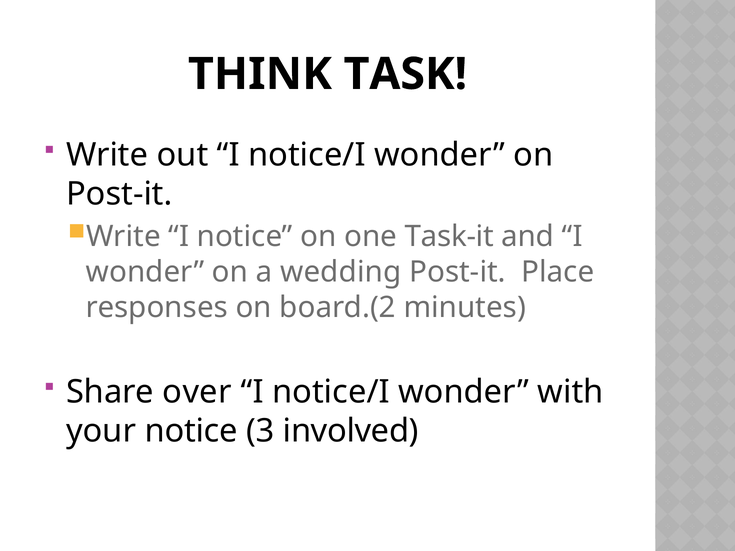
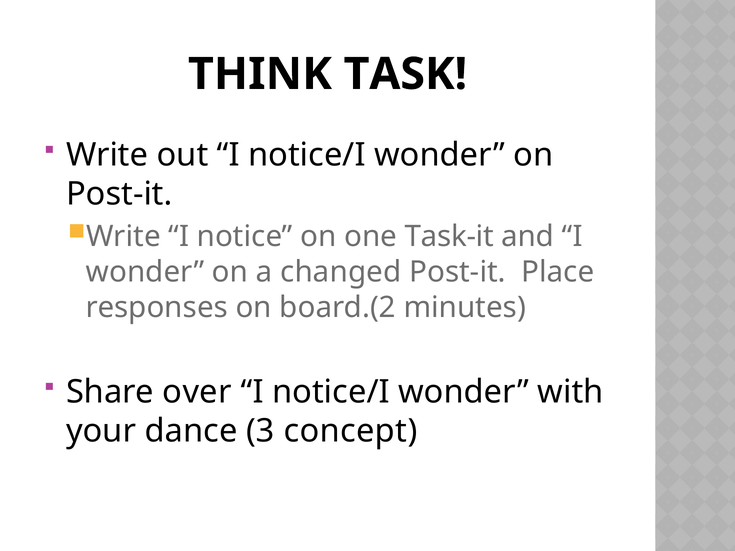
wedding: wedding -> changed (341, 272)
your notice: notice -> dance (191, 431)
involved: involved -> concept (350, 431)
